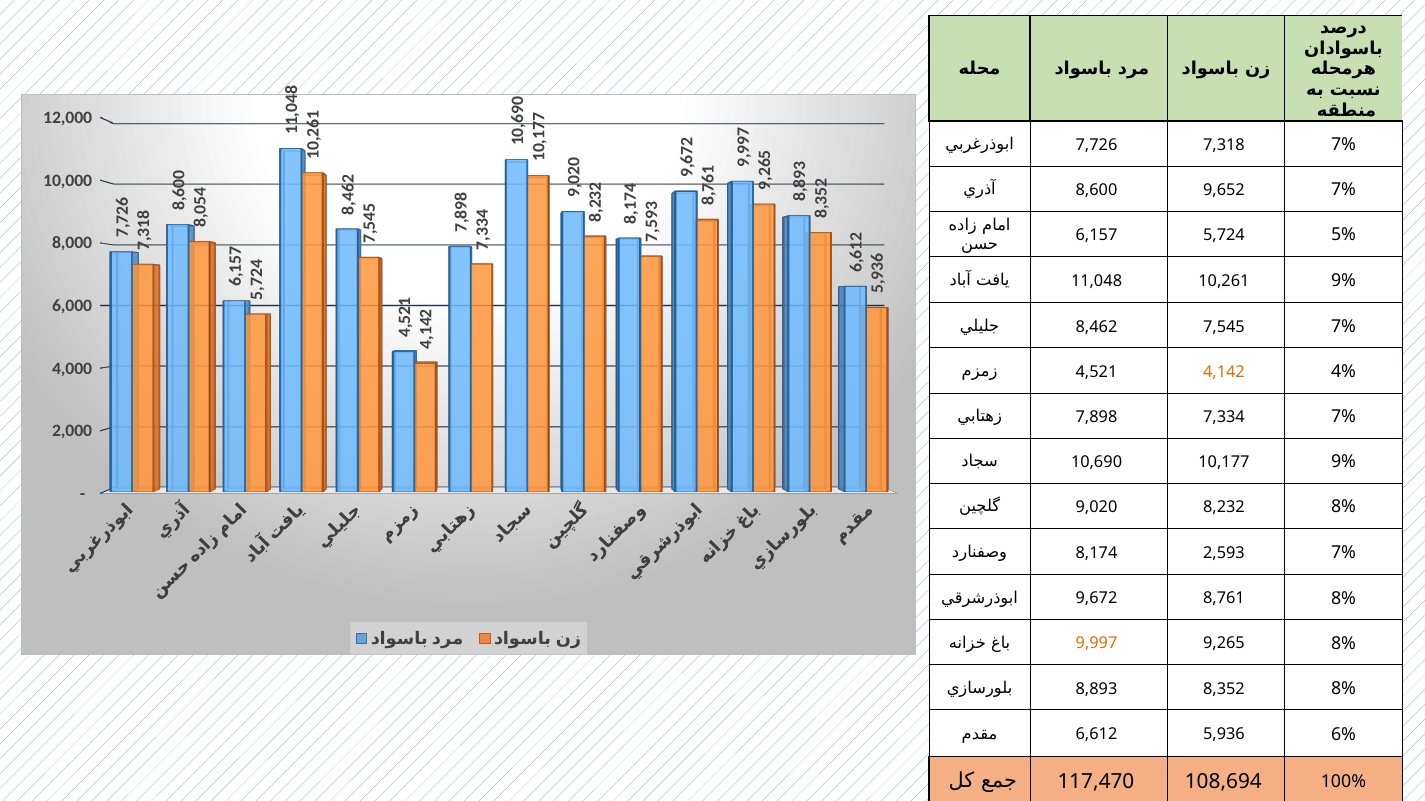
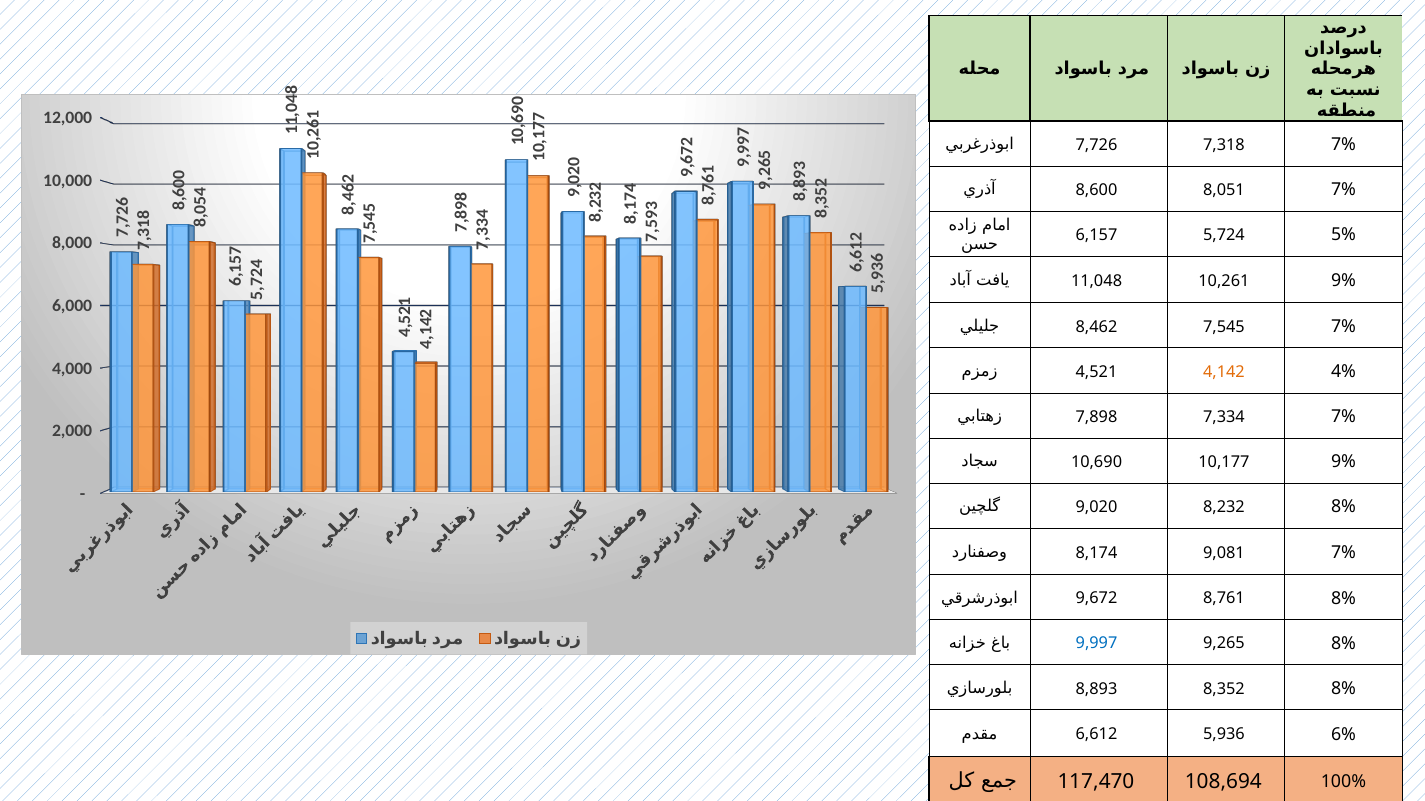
9,652: 9,652 -> 8,051 (1224, 190)
2,593: 2,593 -> 9,081 (1224, 553)
9,997 colour: orange -> blue (1097, 644)
